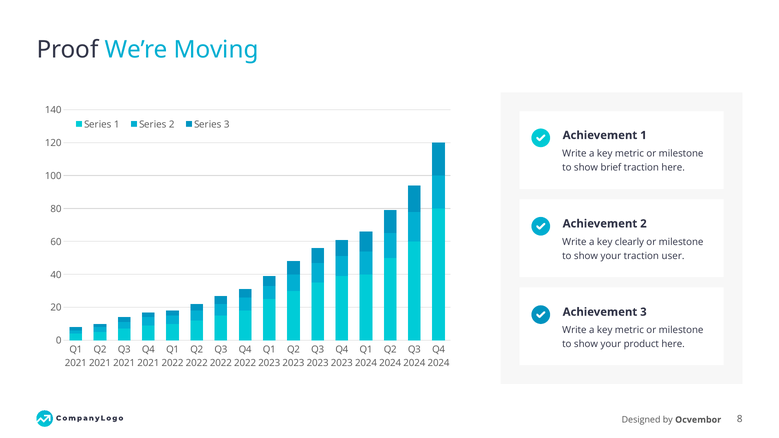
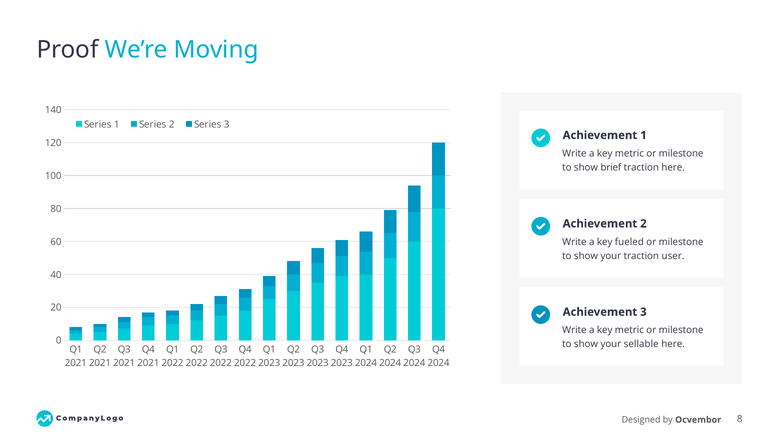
clearly: clearly -> fueled (629, 242)
product: product -> sellable (641, 344)
